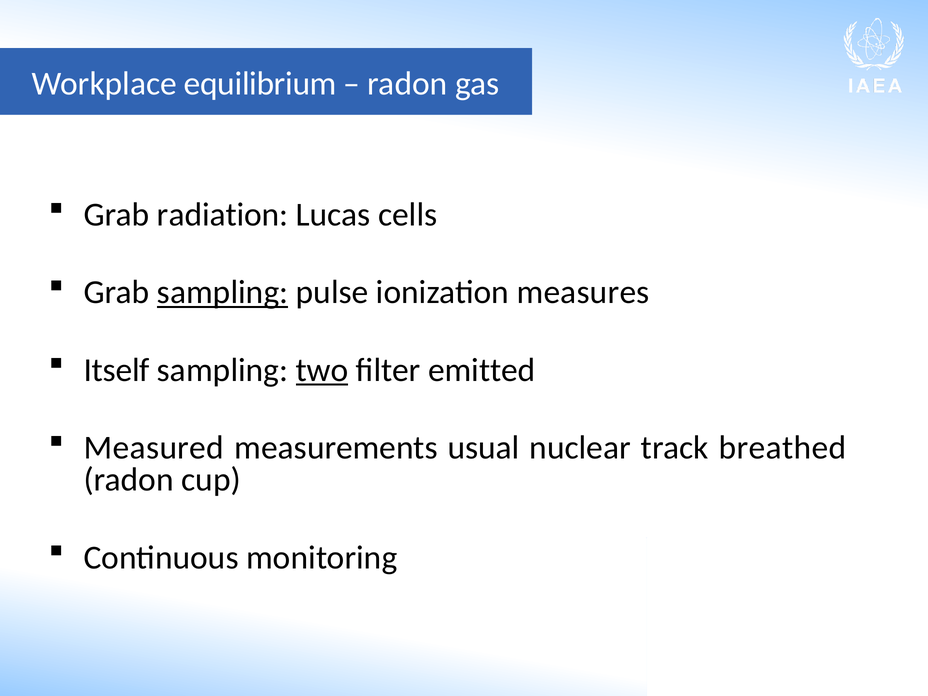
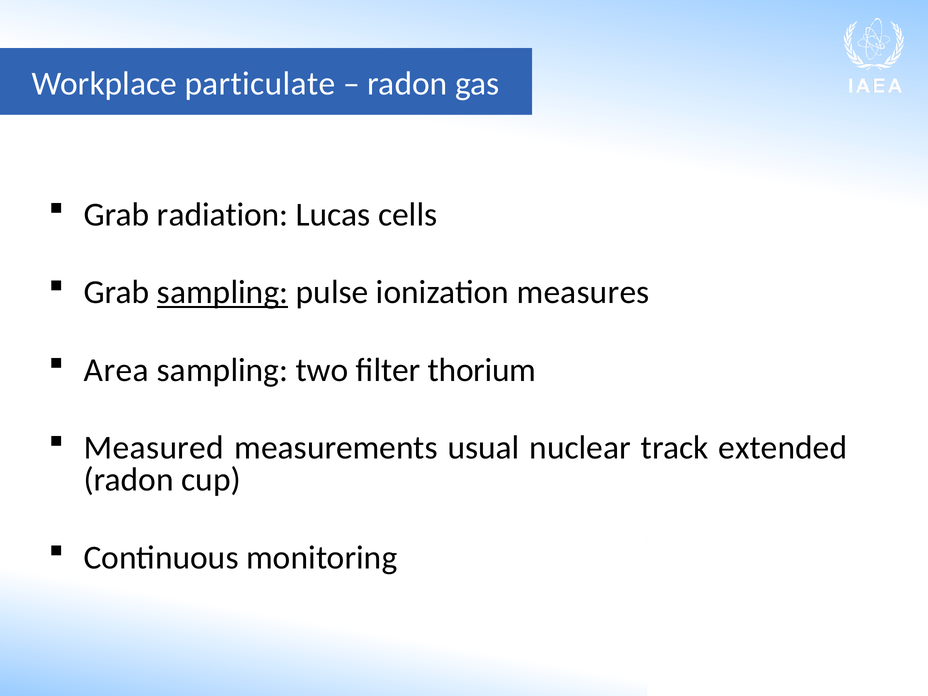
equilibrium: equilibrium -> particulate (260, 84)
Itself: Itself -> Area (116, 370)
two underline: present -> none (322, 370)
emitted: emitted -> thorium (482, 370)
breathed: breathed -> extended (783, 448)
